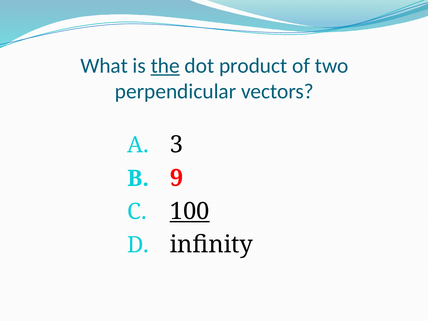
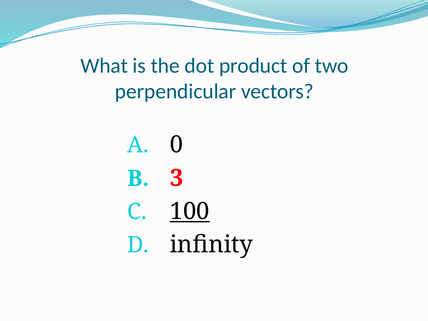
the underline: present -> none (165, 66)
3: 3 -> 0 (176, 145)
9: 9 -> 3 (176, 178)
